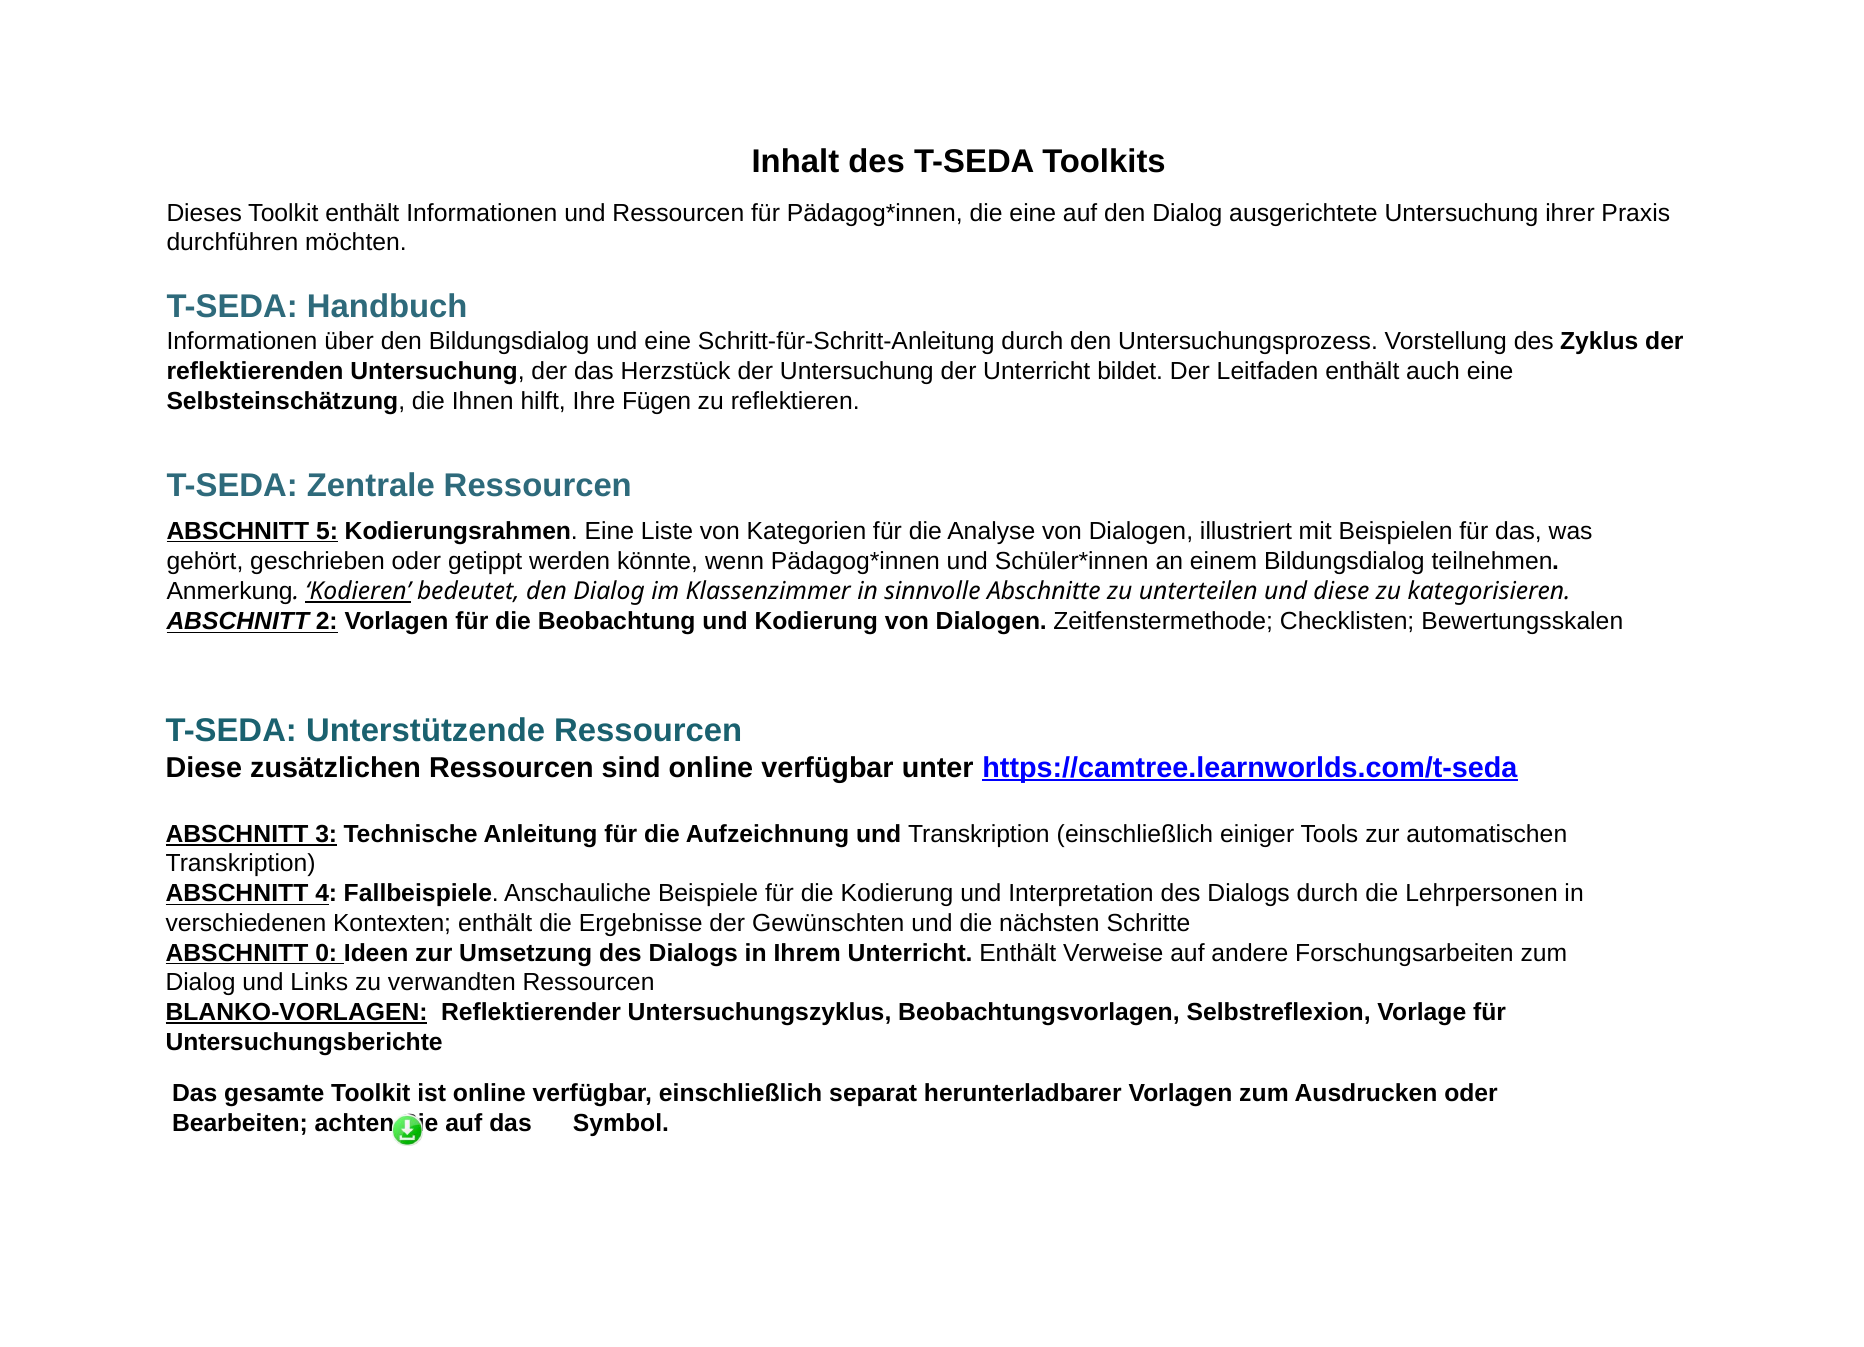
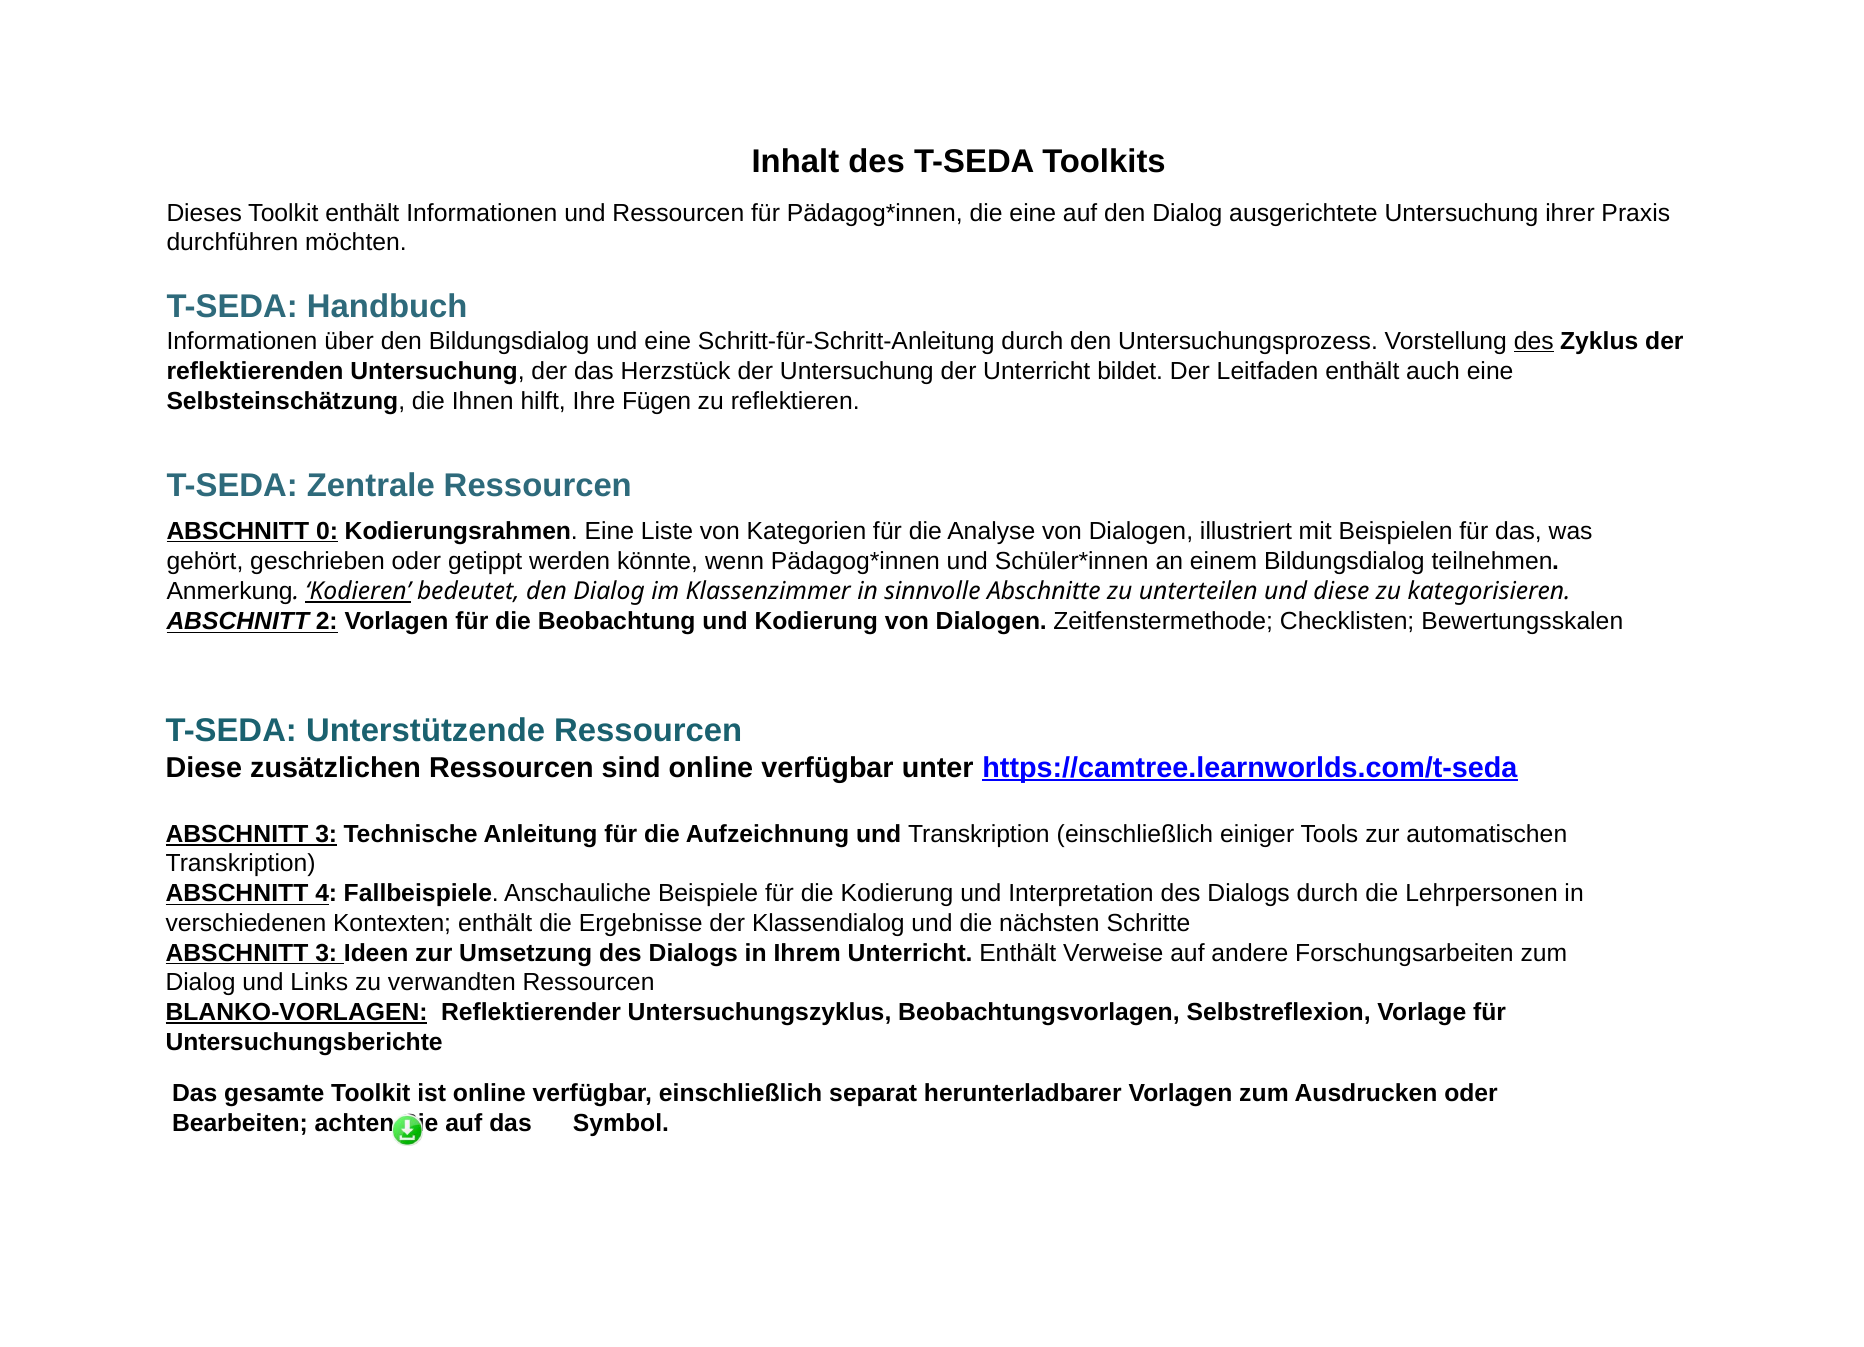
des underline: none -> present (1534, 341)
5: 5 -> 0 (327, 531)
Gewünschten: Gewünschten -> Klassendialog (828, 923)
0: 0 -> 3 (326, 953)
